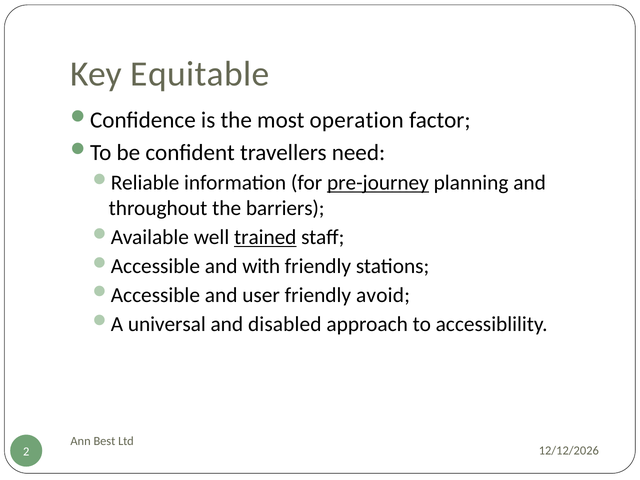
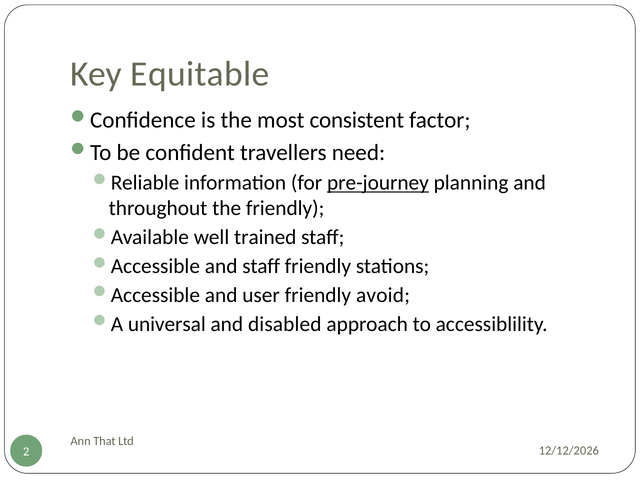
operation: operation -> consistent (357, 120)
the barriers: barriers -> friendly (285, 208)
trained underline: present -> none (265, 237)
and with: with -> staff (261, 266)
Best: Best -> That (104, 441)
